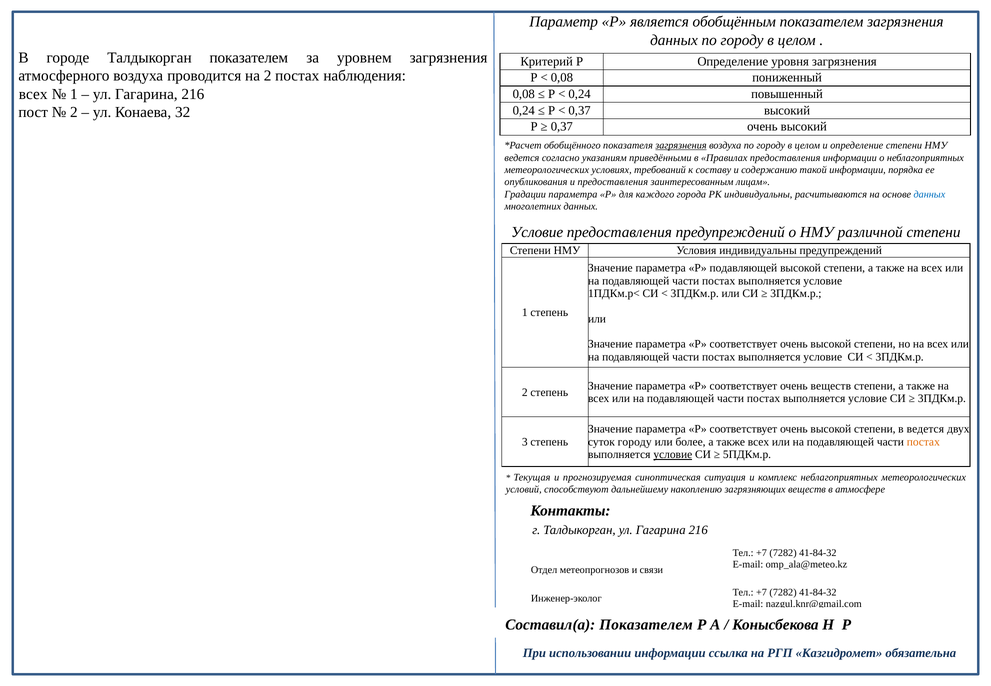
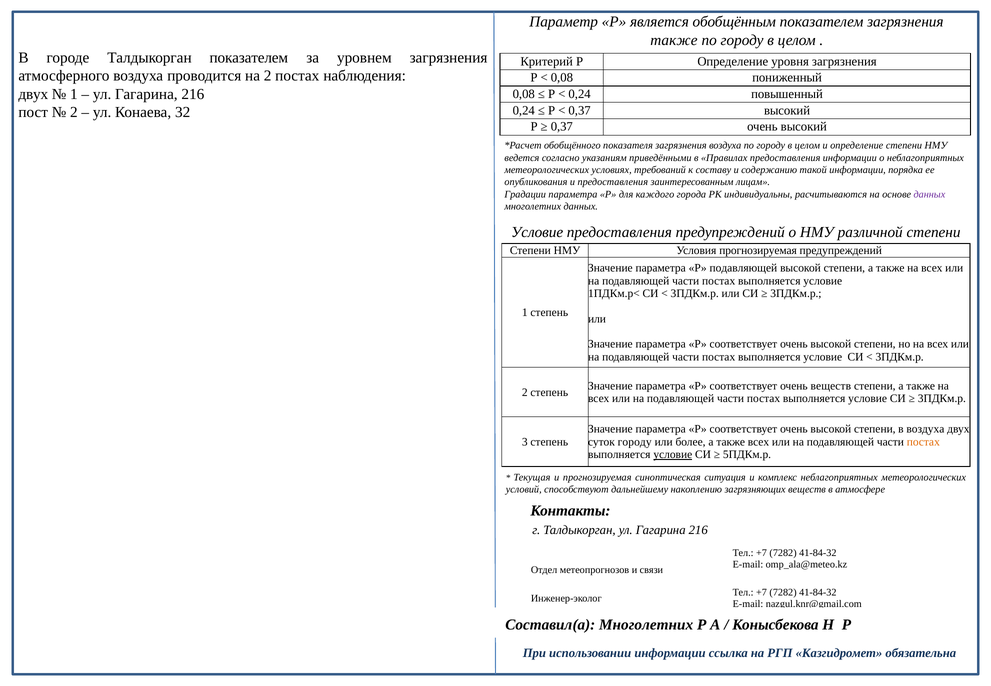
данных: данных -> также (674, 40)
всех: всех -> двух (33, 94)
загрязнения underline: present -> none (681, 145)
данных colour: blue -> purple (929, 194)
Условия индивидуальны: индивидуальны -> прогнозируемая (758, 251)
в ведется: ведется -> воздуха (925, 429)
Составил(а Показателем: Показателем -> Многолетних (646, 625)
